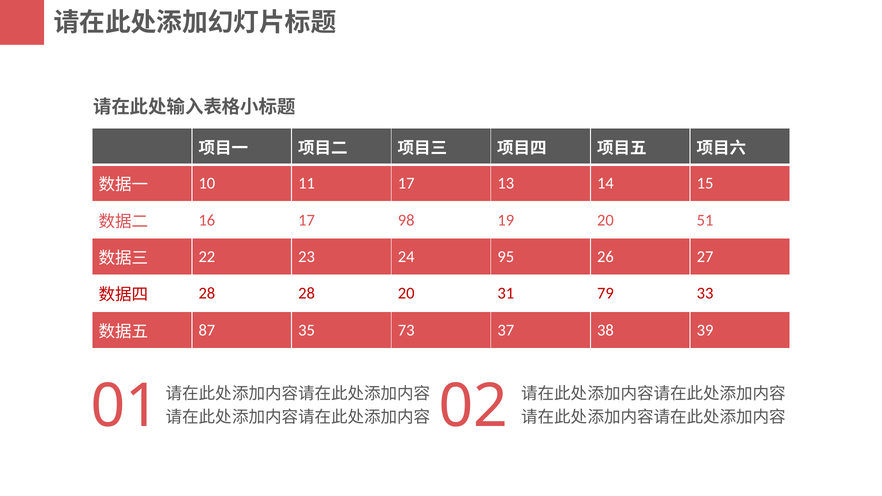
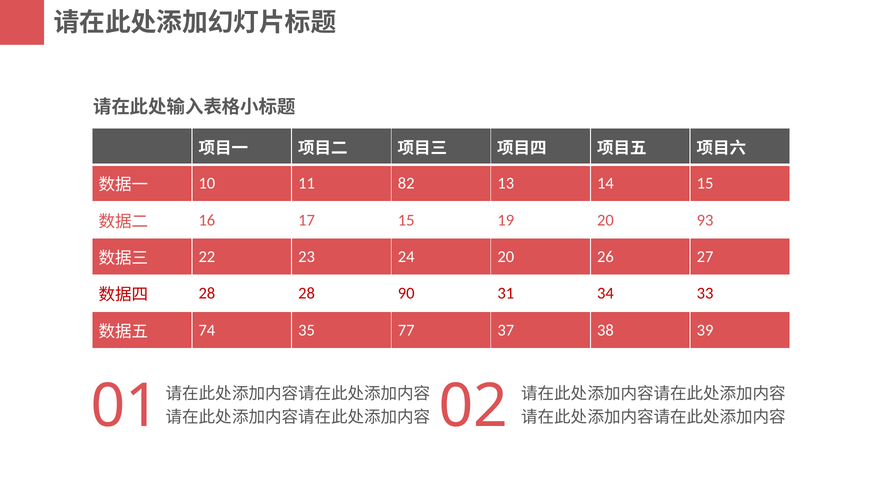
11 17: 17 -> 82 (406, 183)
17 98: 98 -> 15 (406, 220)
51: 51 -> 93 (705, 220)
24 95: 95 -> 20 (506, 257)
28 20: 20 -> 90 (406, 293)
79: 79 -> 34 (605, 293)
87: 87 -> 74 (207, 330)
73: 73 -> 77 (406, 330)
